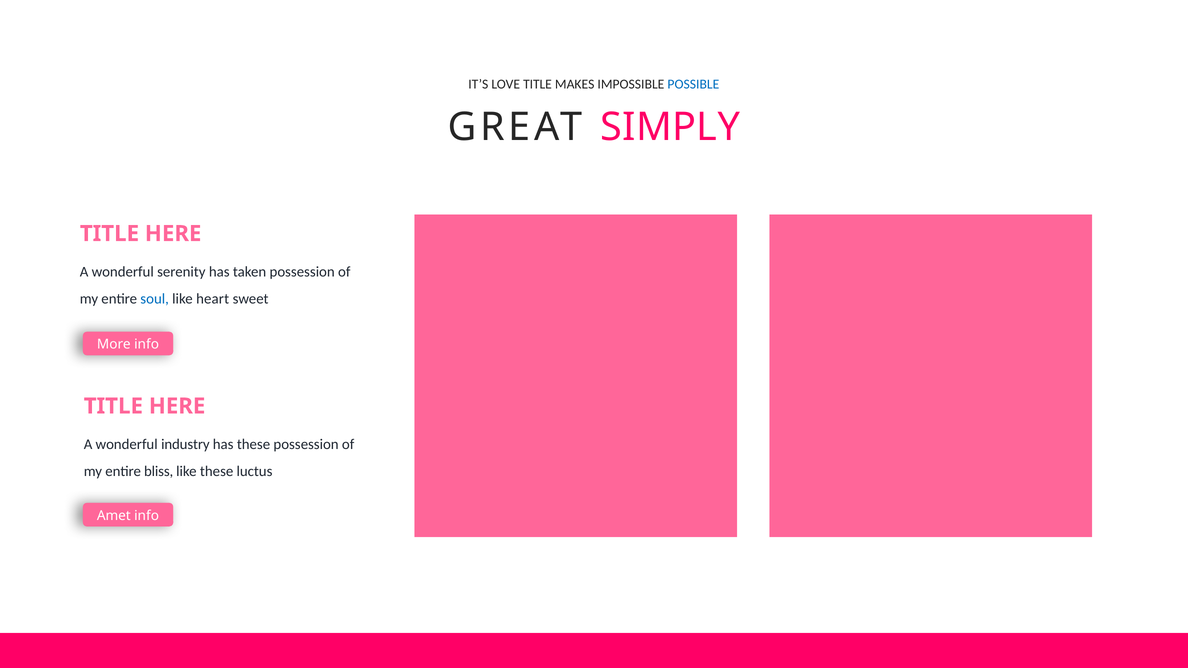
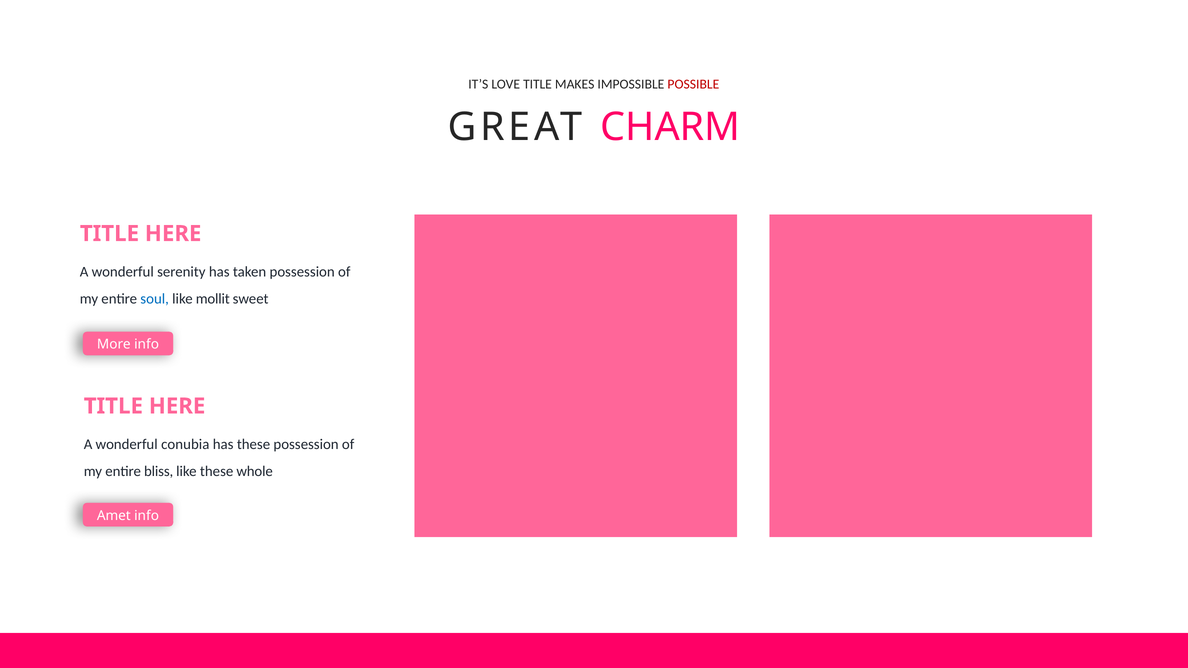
POSSIBLE colour: blue -> red (693, 84)
SIMPLY: SIMPLY -> CHARM (670, 127)
heart: heart -> mollit (213, 299)
industry: industry -> conubia (185, 445)
luctus: luctus -> whole (255, 471)
